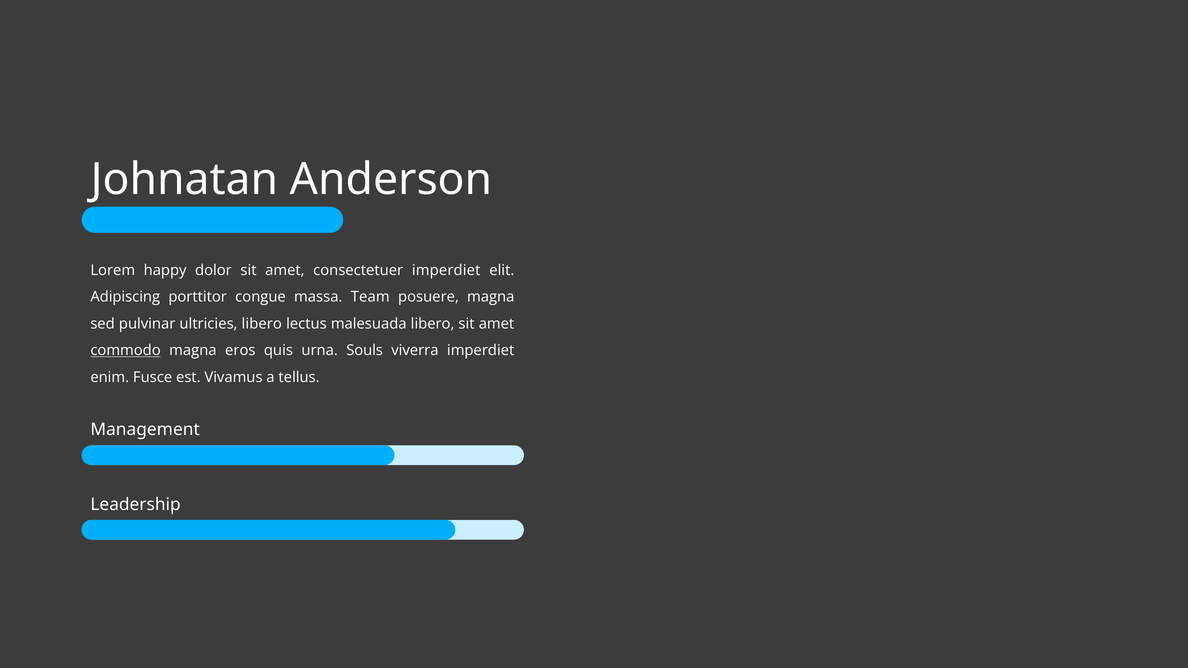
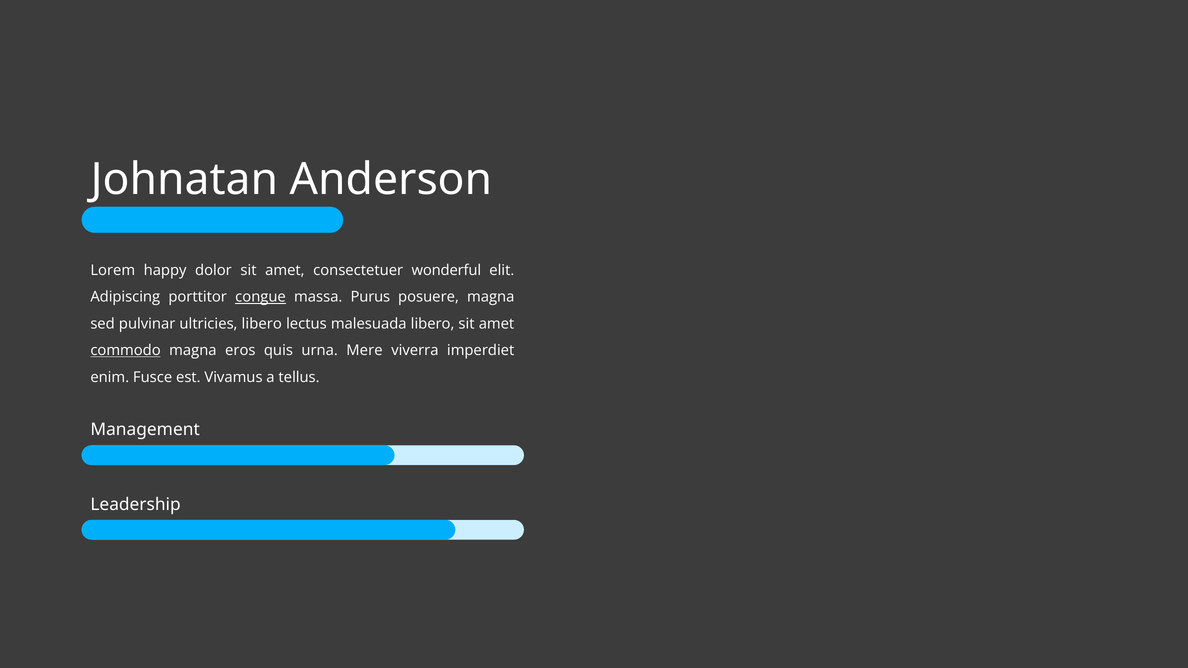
consectetuer imperdiet: imperdiet -> wonderful (446, 270)
congue underline: none -> present (261, 297)
Team: Team -> Purus (370, 297)
Souls: Souls -> Mere (364, 351)
